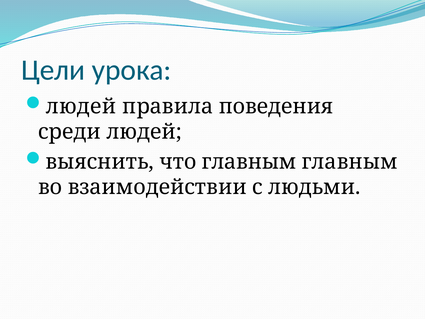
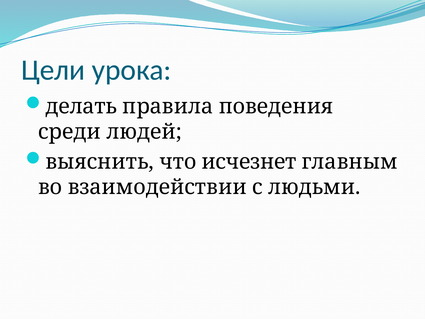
людей: людей -> делать (81, 106)
что главным: главным -> исчезнет (249, 162)
